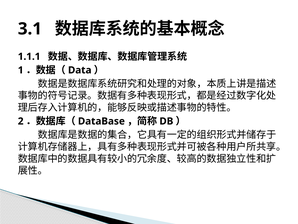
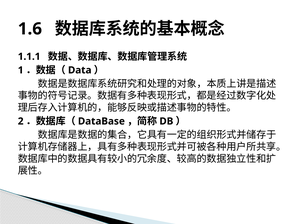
3.1: 3.1 -> 1.6 (30, 29)
